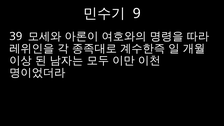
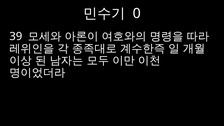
9: 9 -> 0 (137, 13)
